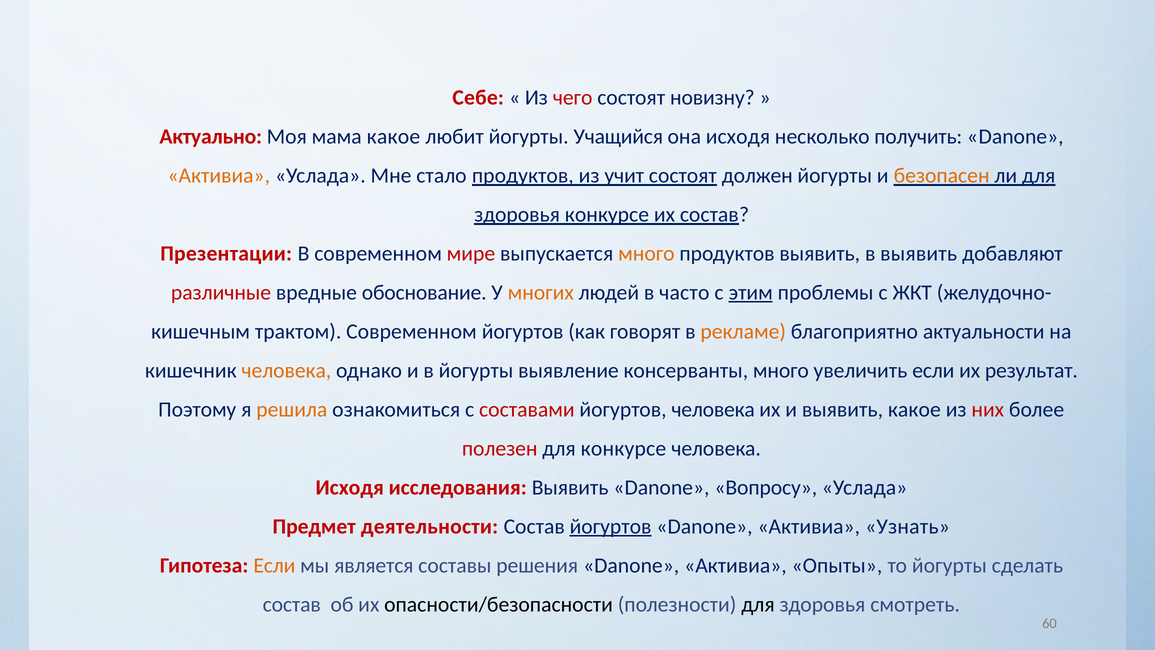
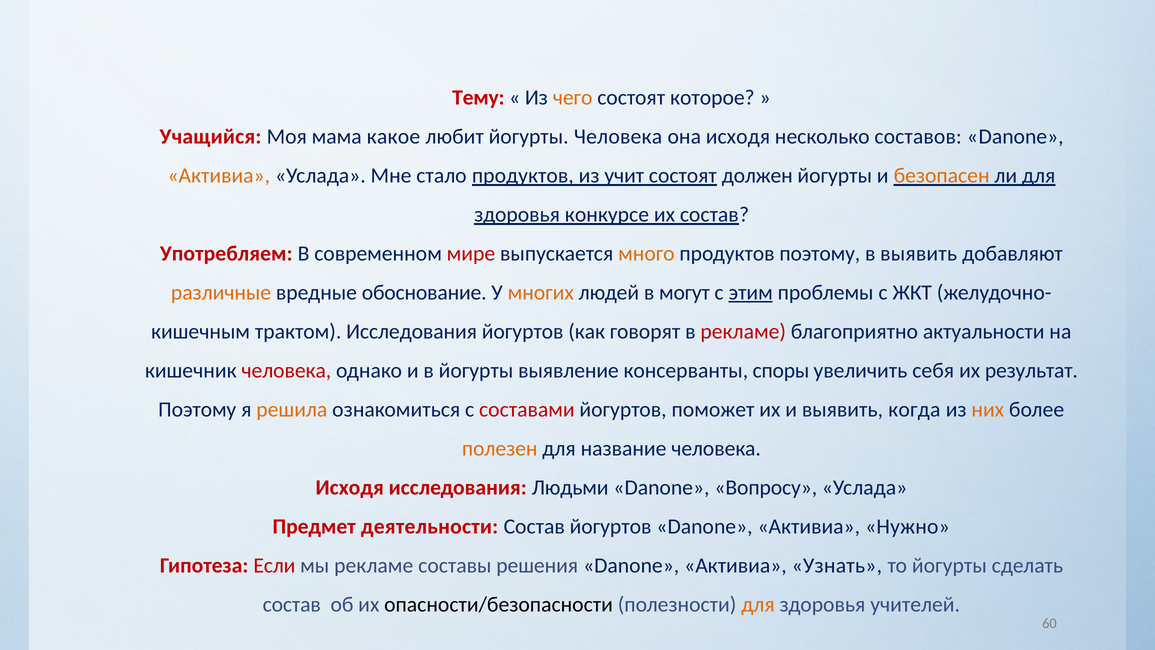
Себе: Себе -> Тему (478, 97)
чего colour: red -> orange (573, 97)
новизну: новизну -> которое (712, 97)
Актуально: Актуально -> Учащийся (211, 136)
йогурты Учащийся: Учащийся -> Человека (618, 136)
получить: получить -> составов (918, 136)
Презентации: Презентации -> Употребляем (226, 253)
продуктов выявить: выявить -> поэтому (820, 253)
различные colour: red -> orange (221, 292)
часто: часто -> могут (685, 292)
трактом Современном: Современном -> Исследования (412, 331)
рекламе colour: orange -> red (743, 331)
человека colour: orange -> red (286, 370)
консерванты много: много -> споры (781, 370)
увеличить если: если -> себя (933, 370)
йогуртов человека: человека -> поможет (713, 409)
выявить какое: какое -> когда (914, 409)
них colour: red -> orange (988, 409)
полезен colour: red -> orange (500, 448)
для конкурсе: конкурсе -> название (624, 448)
исследования Выявить: Выявить -> Людьми (570, 487)
йогуртов underline: present -> none (611, 526)
Узнать: Узнать -> Нужно (908, 526)
Если colour: orange -> red (274, 565)
мы является: является -> рекламе (374, 565)
Опыты: Опыты -> Узнать (837, 565)
для colour: black -> orange (758, 604)
смотреть: смотреть -> учителей (915, 604)
